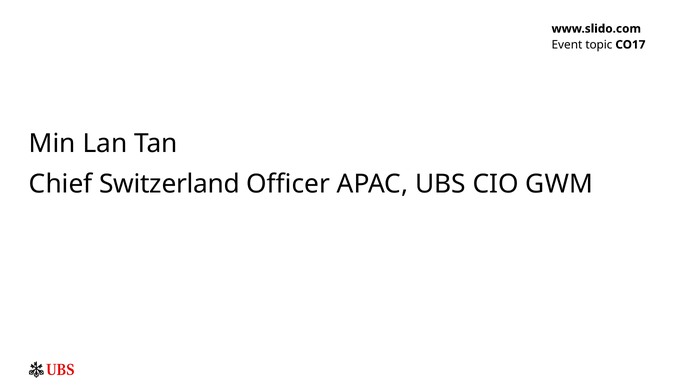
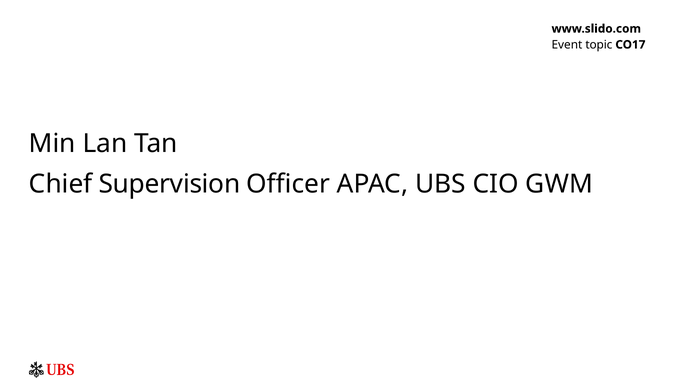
Switzerland: Switzerland -> Supervision (170, 184)
